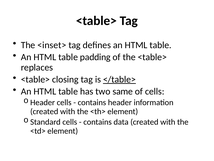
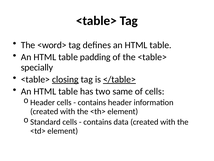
<inset>: <inset> -> <word> (52, 45)
replaces: replaces -> specially (37, 67)
closing underline: none -> present (65, 79)
